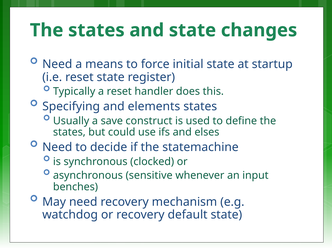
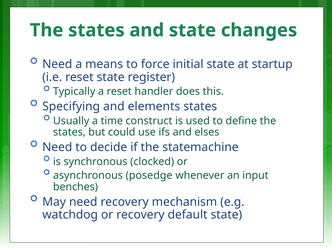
save: save -> time (112, 121)
sensitive: sensitive -> posedge (149, 175)
